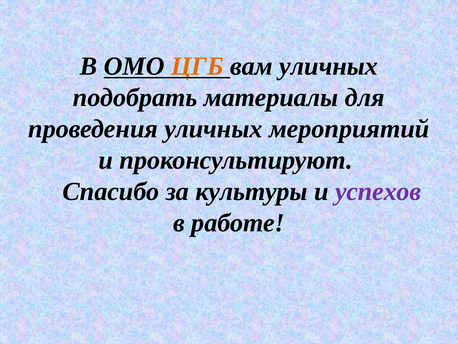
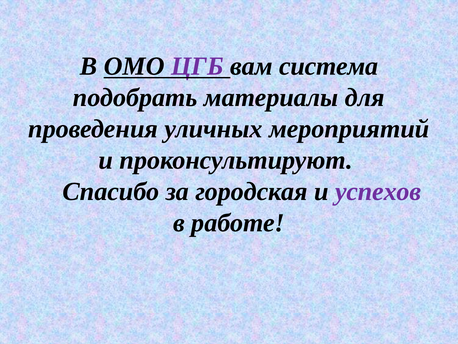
ЦГБ colour: orange -> purple (197, 66)
вам уличных: уличных -> система (329, 66)
культуры: культуры -> городская (252, 191)
